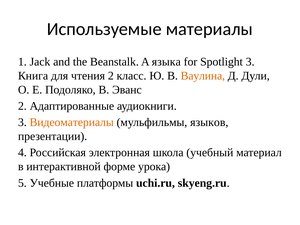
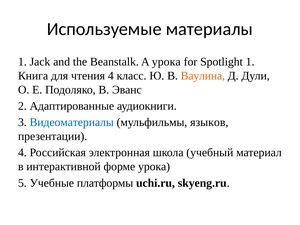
A языка: языка -> урока (166, 62)
Spotlight 3: 3 -> 1 (250, 62)
чтения 2: 2 -> 4 (111, 76)
Видеоматериалы colour: orange -> blue (72, 122)
